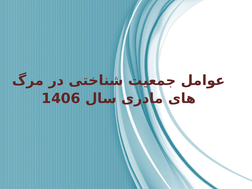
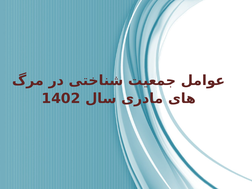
1406: 1406 -> 1402 (61, 98)
